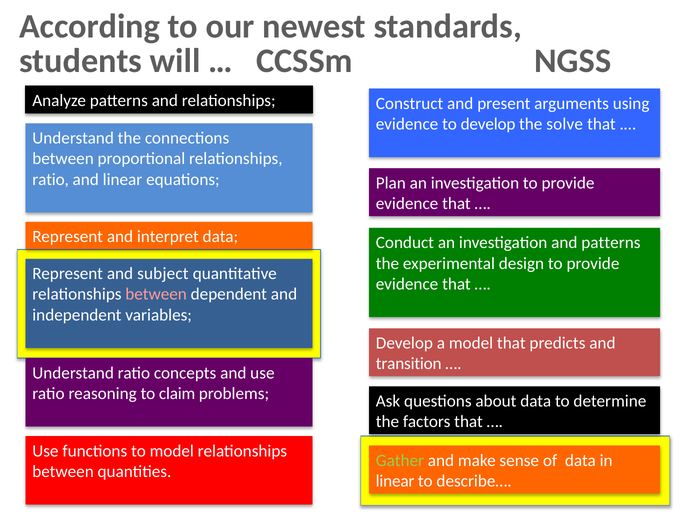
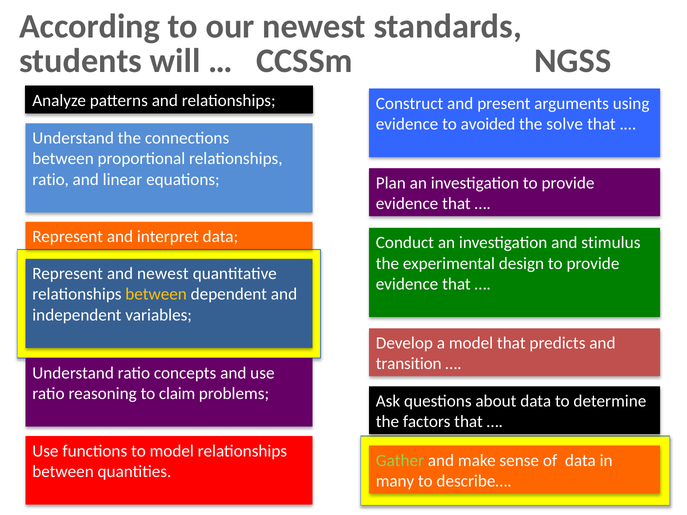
to develop: develop -> avoided (488, 124)
and patterns: patterns -> stimulus (611, 243)
and subject: subject -> newest (163, 274)
between colour: pink -> yellow (156, 294)
linear: linear -> many (395, 481)
